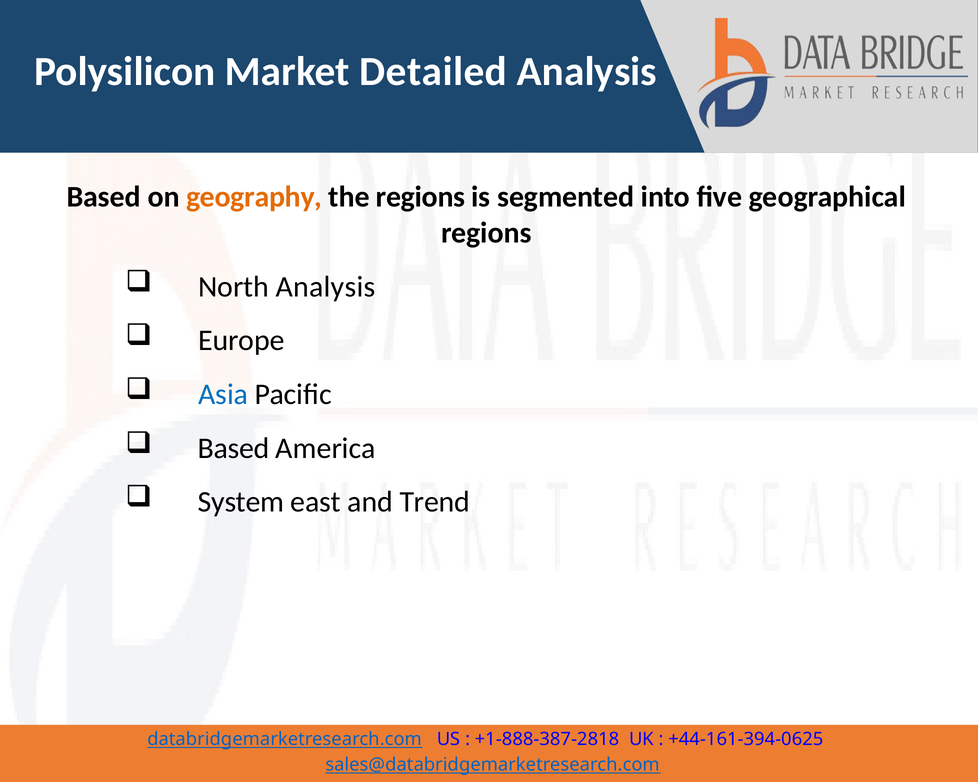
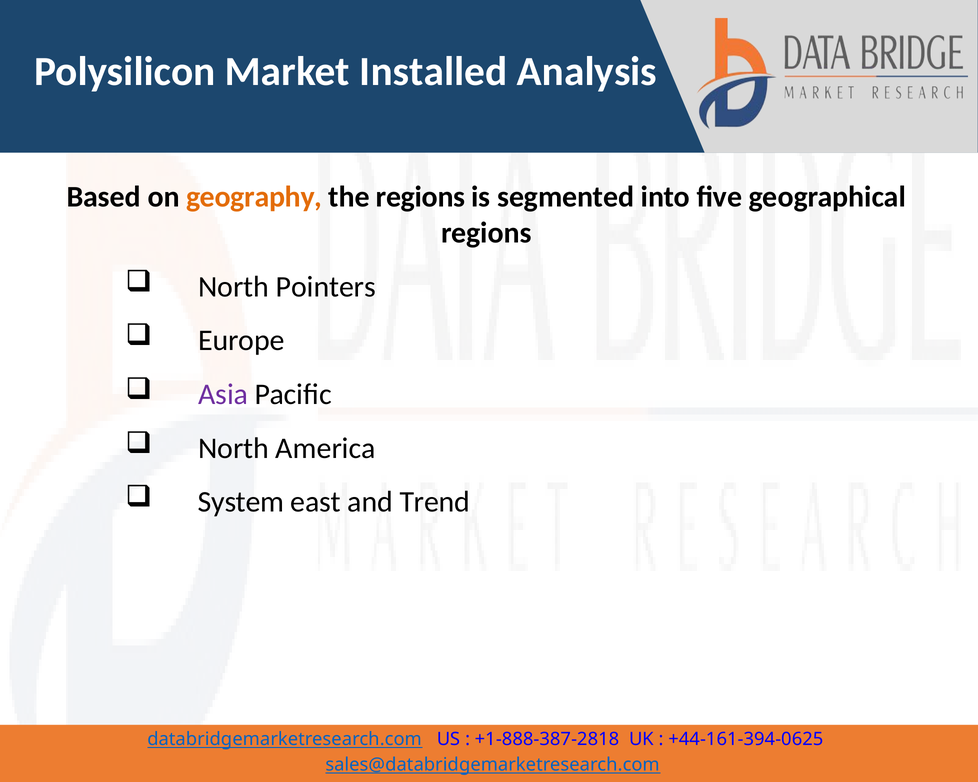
Detailed: Detailed -> Installed (433, 71)
North Analysis: Analysis -> Pointers (326, 287)
Asia colour: blue -> purple (223, 395)
Based: Based -> North (234, 448)
